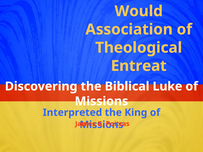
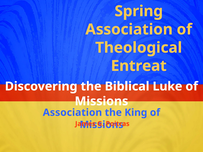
Would: Would -> Spring (139, 11)
Interpreted: Interpreted -> Association (72, 113)
